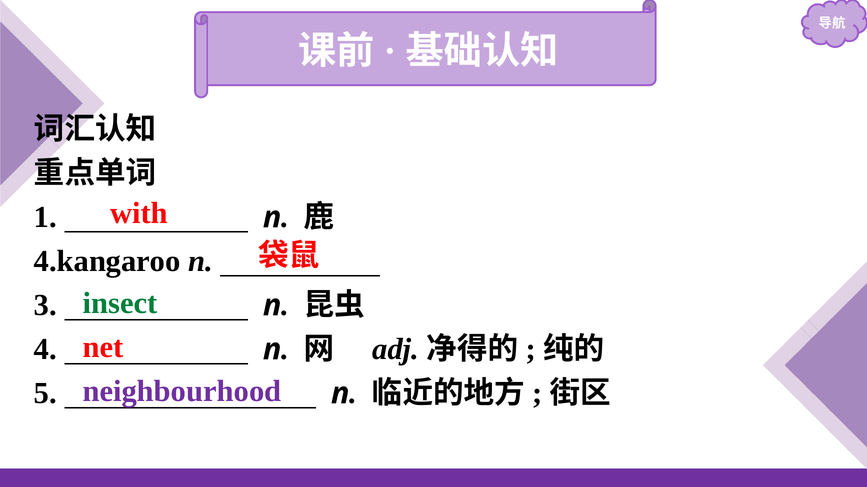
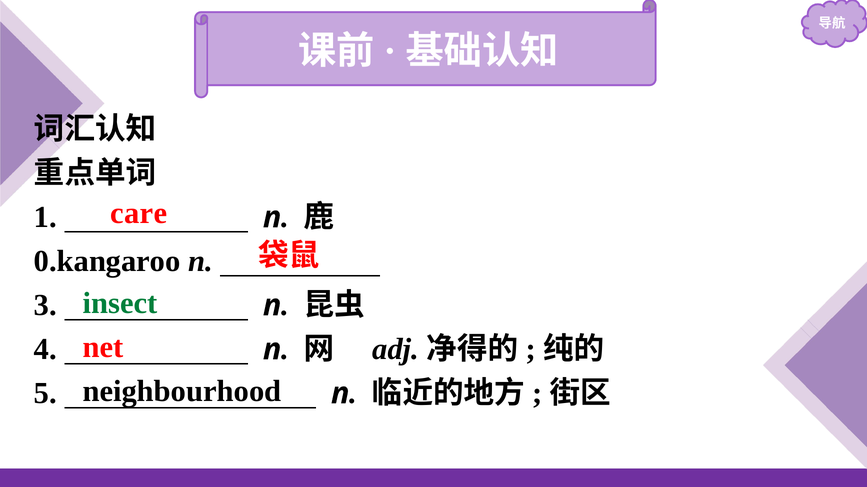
with: with -> care (139, 214)
4.kangaroo: 4.kangaroo -> 0.kangaroo (107, 262)
neighbourhood colour: purple -> black (182, 392)
